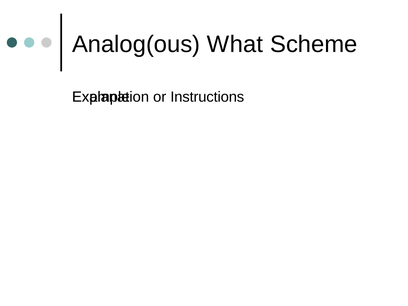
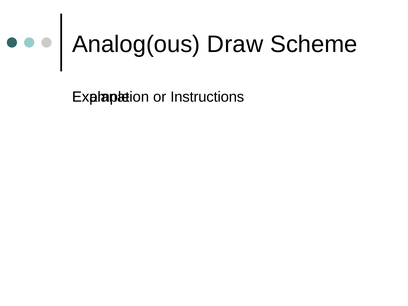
What: What -> Draw (235, 44)
